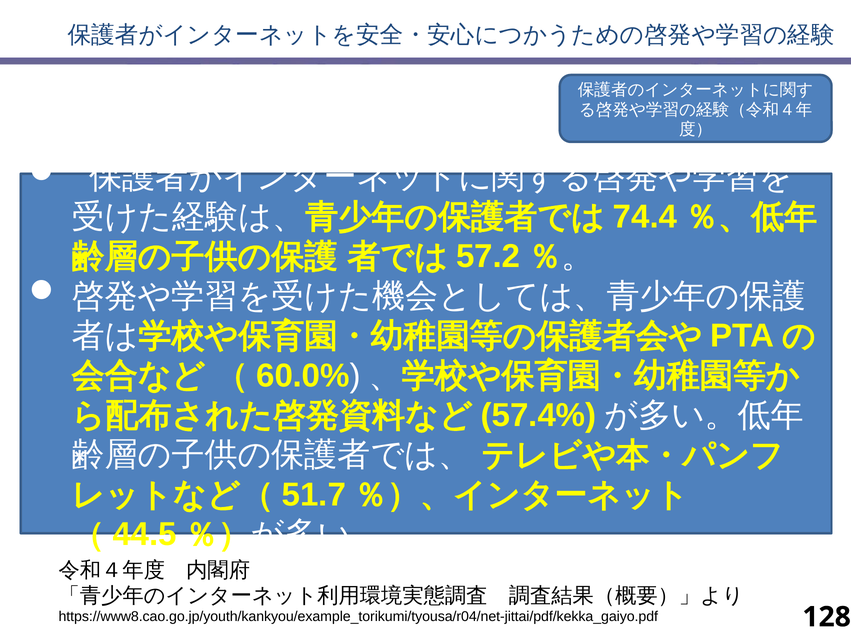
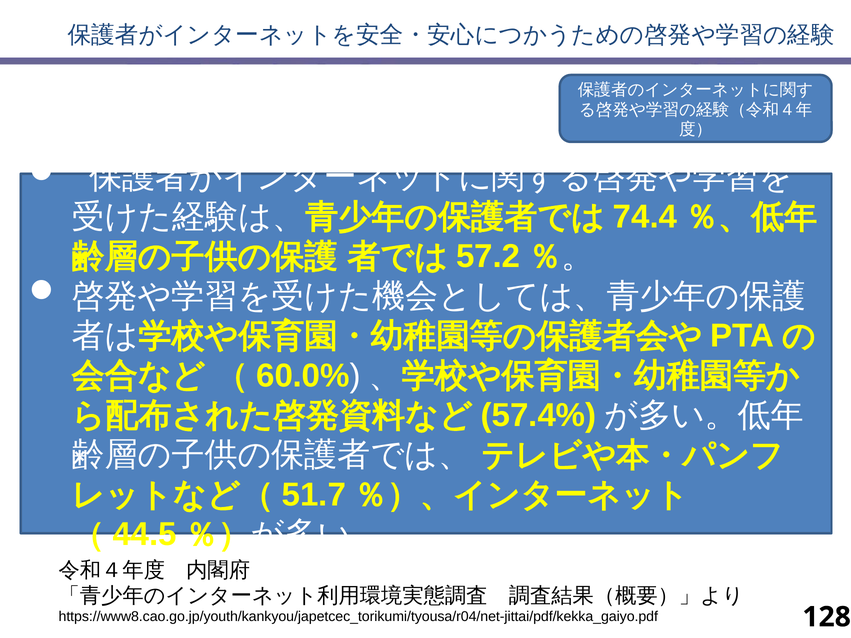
https://www8.cao.go.jp/youth/kankyou/example_torikumi/tyousa/r04/net-jittai/pdf/kekka_gaiyo.pdf: https://www8.cao.go.jp/youth/kankyou/example_torikumi/tyousa/r04/net-jittai/pdf/kekka_gaiyo.pdf -> https://www8.cao.go.jp/youth/kankyou/japetcec_torikumi/tyousa/r04/net-jittai/pdf/kekka_gaiyo.pdf (358, 617)
